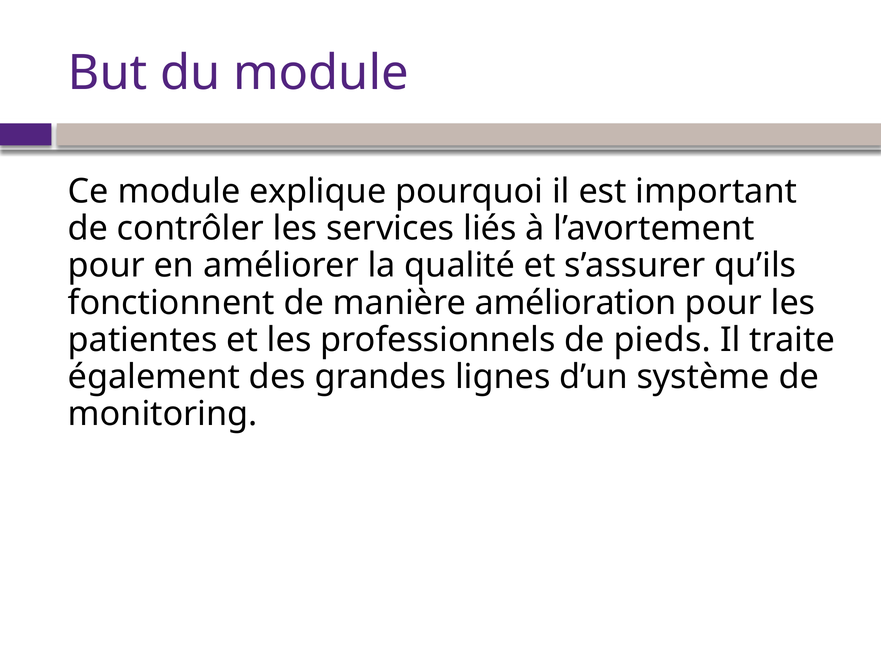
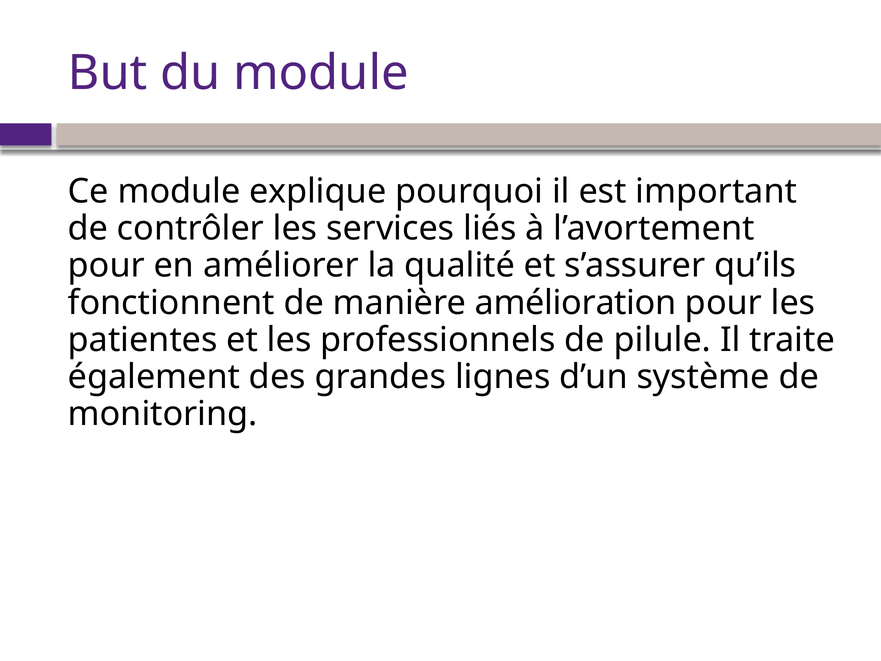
pieds: pieds -> pilule (662, 340)
